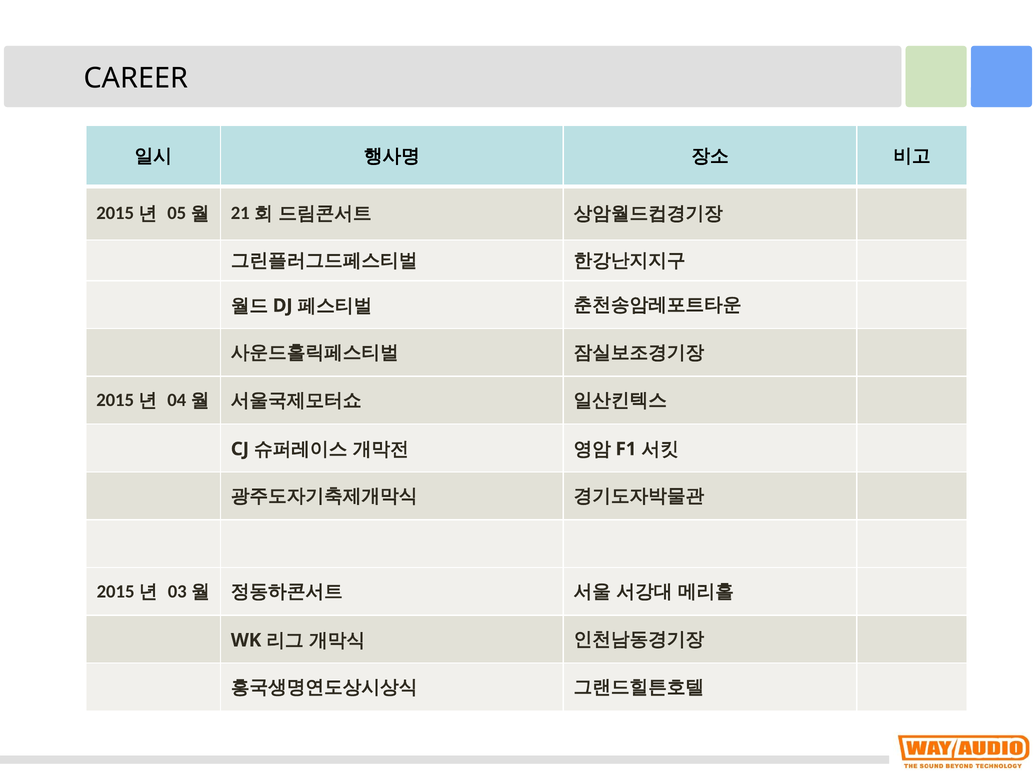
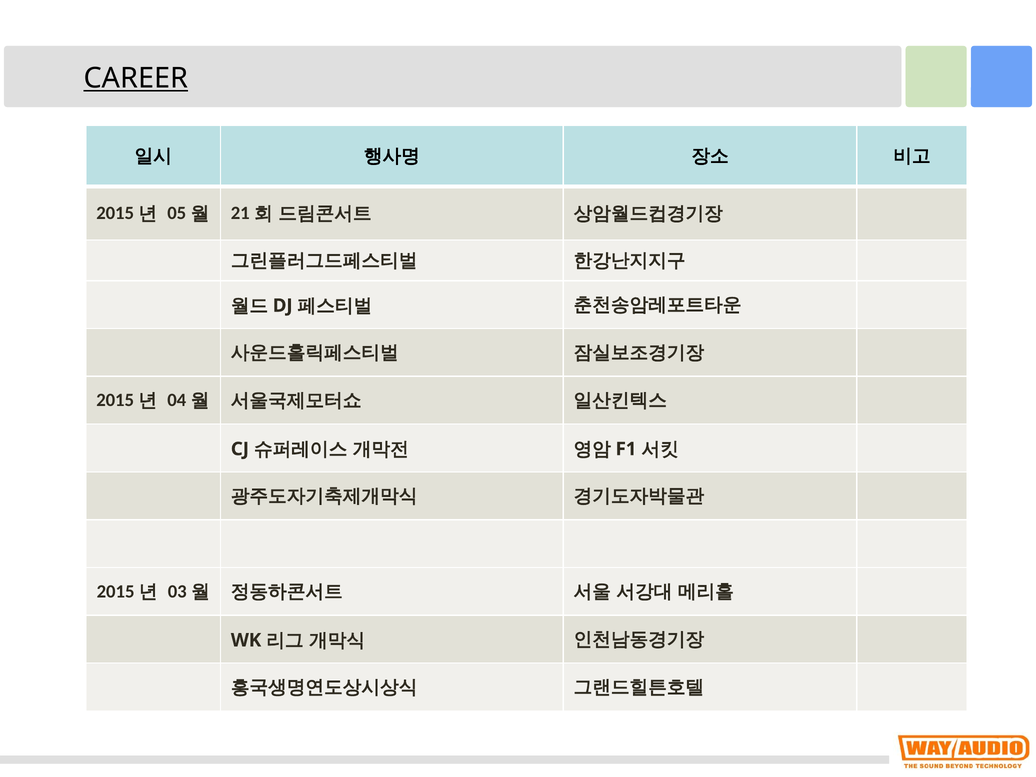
CAREER underline: none -> present (136, 78)
